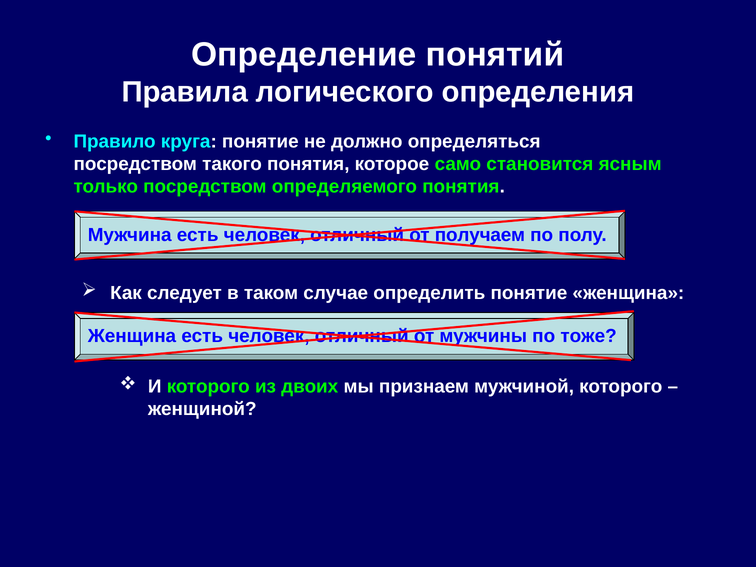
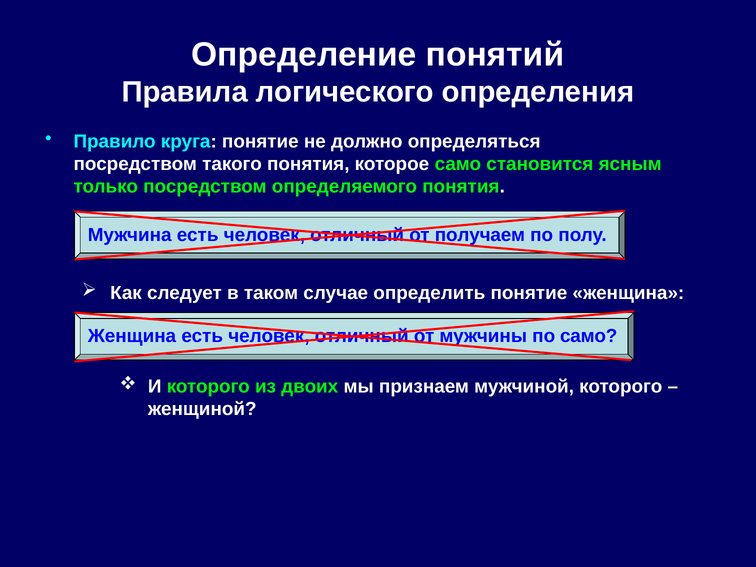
по тоже: тоже -> само (589, 336)
